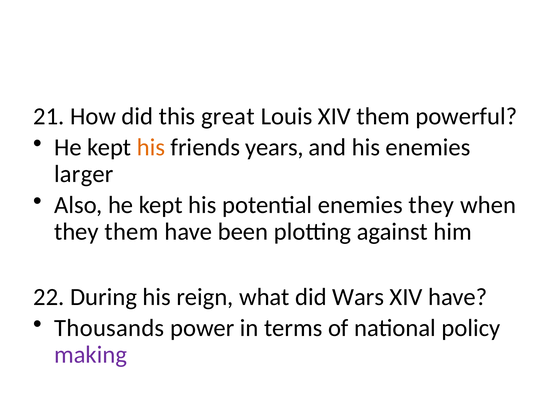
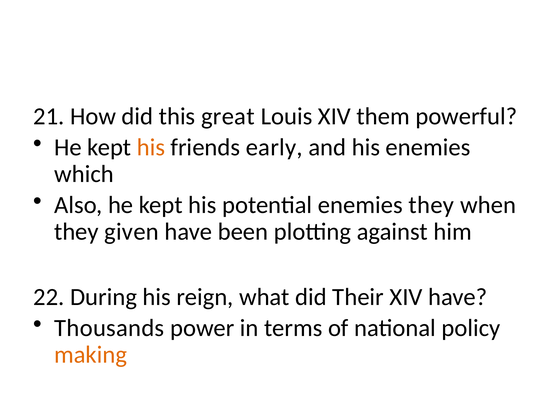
years: years -> early (274, 148)
larger: larger -> which (84, 174)
they them: them -> given (132, 232)
Wars: Wars -> Their (358, 297)
making colour: purple -> orange (91, 355)
